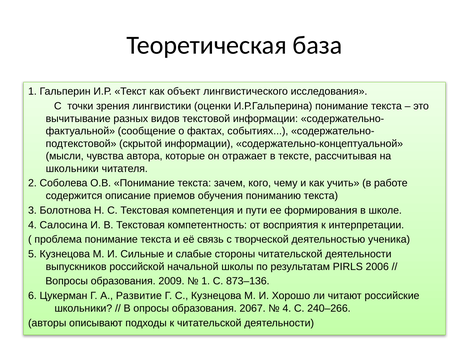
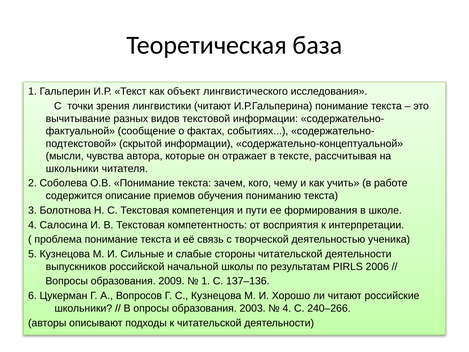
лингвистики оценки: оценки -> читают (213, 106)
873–136: 873–136 -> 137–136 (248, 281)
Развитие: Развитие -> Вопросов (139, 296)
2067: 2067 -> 2003 (253, 308)
